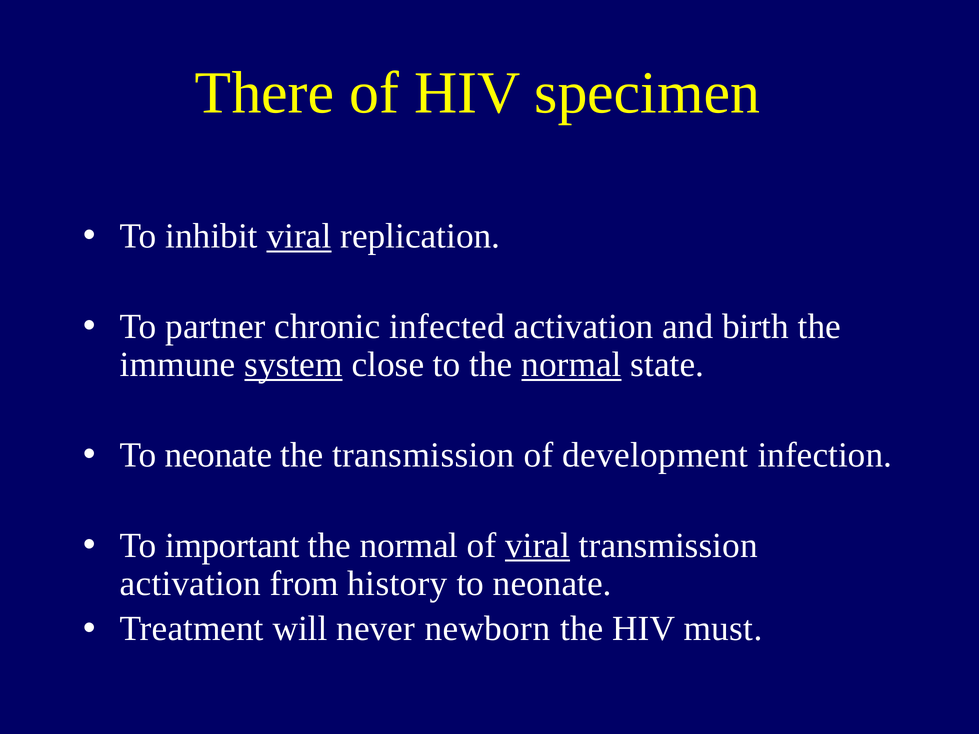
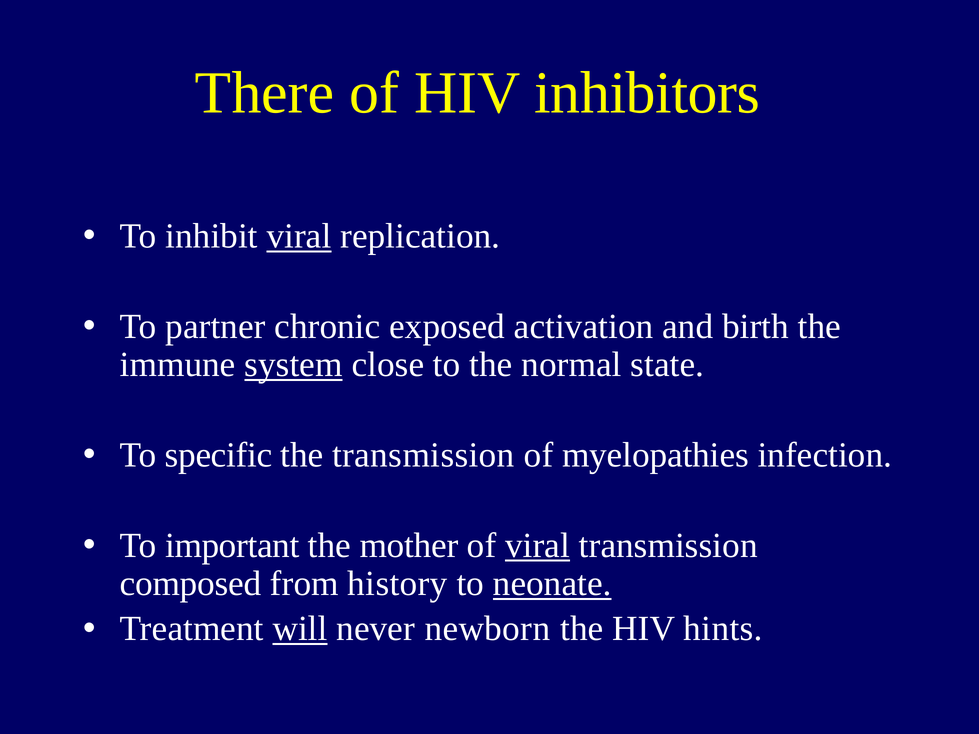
specimen: specimen -> inhibitors (647, 93)
infected: infected -> exposed (447, 327)
normal underline: present -> none (572, 365)
neonate: neonate -> specific (219, 455)
development: development -> myelopathies (655, 455)
normal: normal -> mother (409, 546)
activation: activation -> composed (191, 584)
neonate underline: none -> present (552, 584)
will underline: none -> present (300, 629)
must: must -> hints (723, 629)
